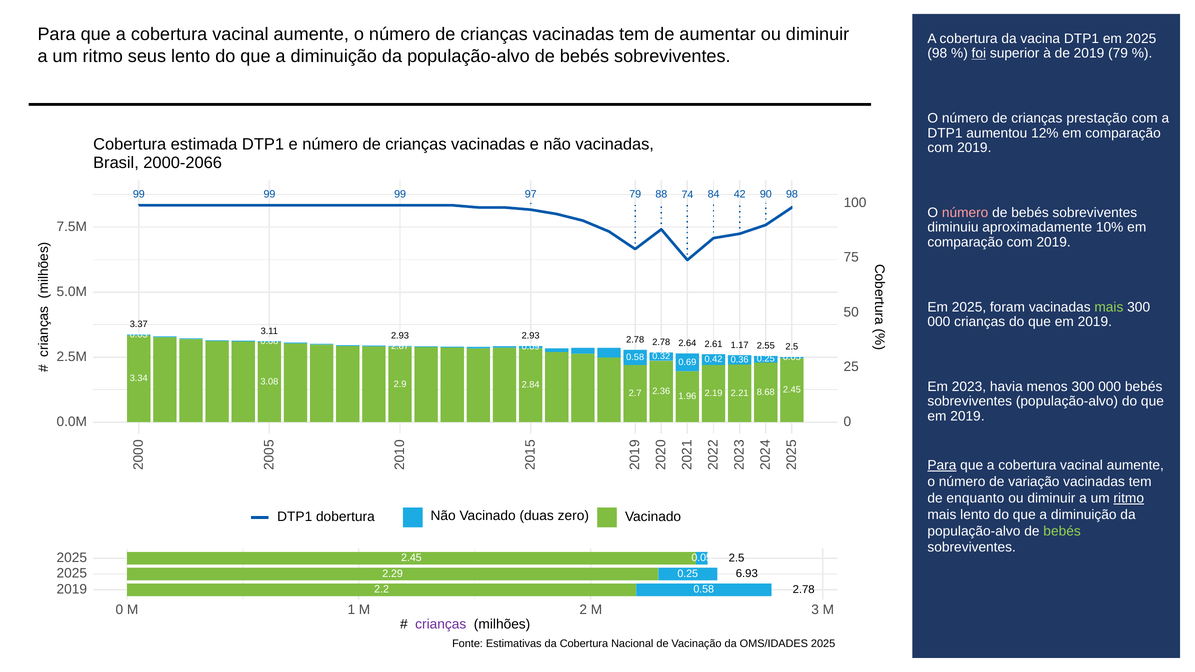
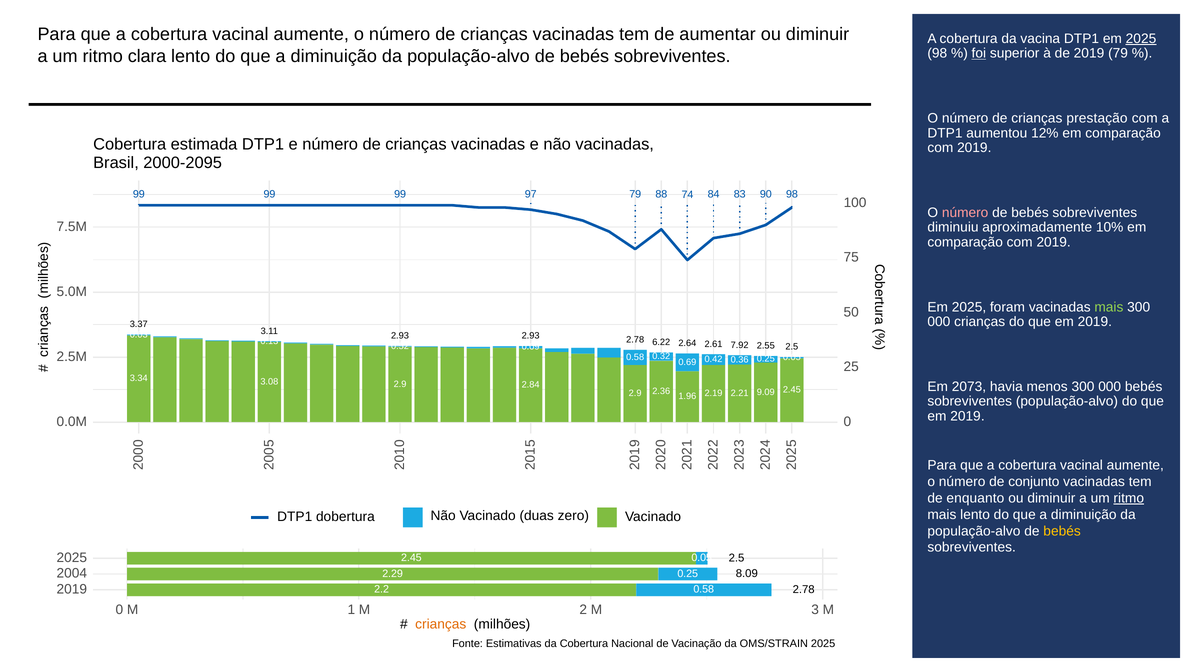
2025 underline: none -> present (1141, 39)
seus: seus -> clara (147, 56)
2000-2066: 2000-2066 -> 2000-2095 (183, 163)
42: 42 -> 83 (740, 194)
2.78 2.78: 2.78 -> 6.22 (661, 342)
1.17: 1.17 -> 7.92 (740, 345)
0.08: 0.08 -> 0.13 (269, 341)
2.87: 2.87 -> 0.52 (400, 346)
2023: 2023 -> 2073 (969, 387)
8.68: 8.68 -> 9.09 (766, 392)
2.7: 2.7 -> 2.9 (635, 393)
Para underline: present -> none (942, 465)
variação: variação -> conjunto (1034, 482)
bebés colour: light green -> yellow (1062, 531)
2025: 2025 -> 2004 (72, 574)
6.93: 6.93 -> 8.09 (747, 574)
crianças colour: purple -> orange (441, 625)
OMS/IDADES: OMS/IDADES -> OMS/STRAIN (774, 644)
